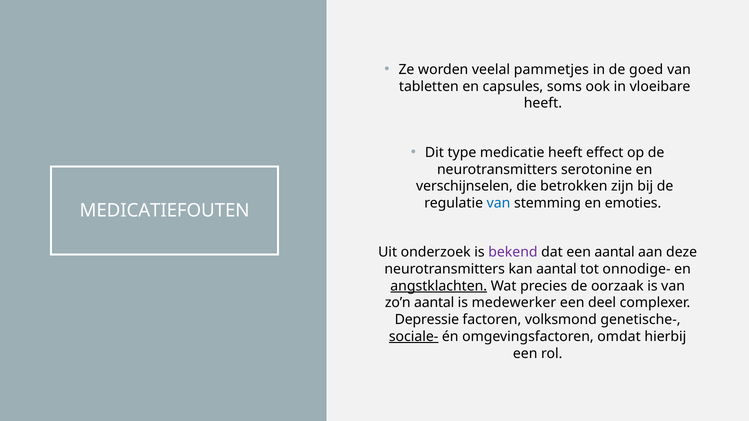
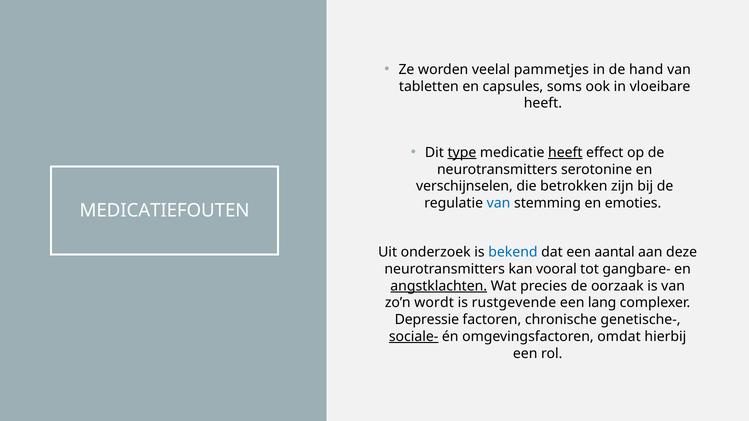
goed: goed -> hand (646, 70)
type underline: none -> present (462, 153)
heeft underline: none -> present (565, 153)
bekend colour: purple -> blue (513, 253)
kan aantal: aantal -> vooral (556, 269)
onnodige-: onnodige- -> gangbare- (637, 269)
zo’n aantal: aantal -> wordt (434, 303)
medewerker: medewerker -> rustgevende (514, 303)
deel: deel -> lang (602, 303)
volksmond: volksmond -> chronische (561, 320)
